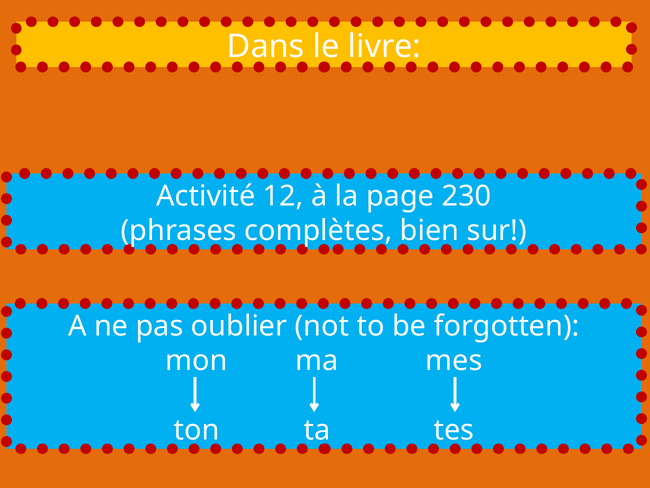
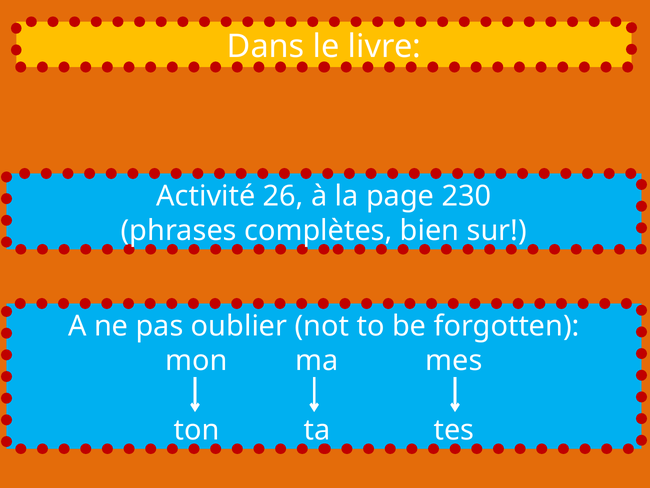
12: 12 -> 26 (283, 196)
